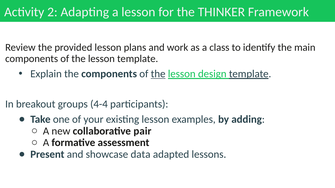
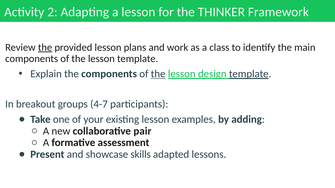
the underline: none -> present (45, 48)
4-4: 4-4 -> 4-7 (99, 104)
data: data -> skills (141, 155)
